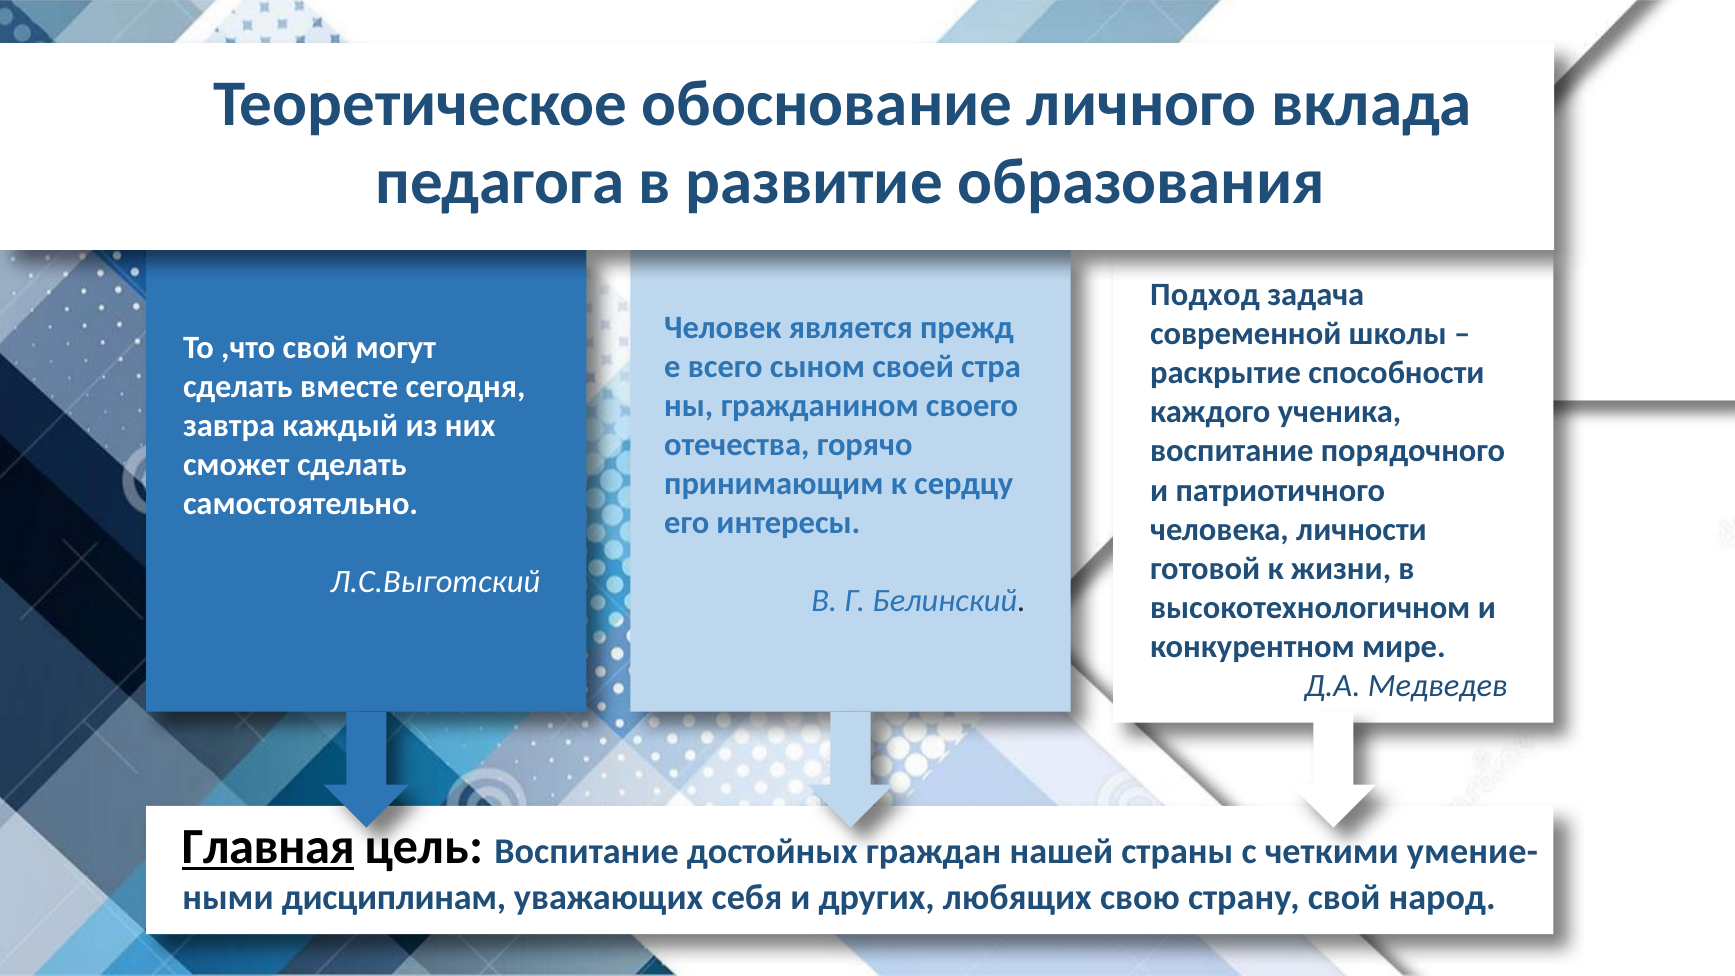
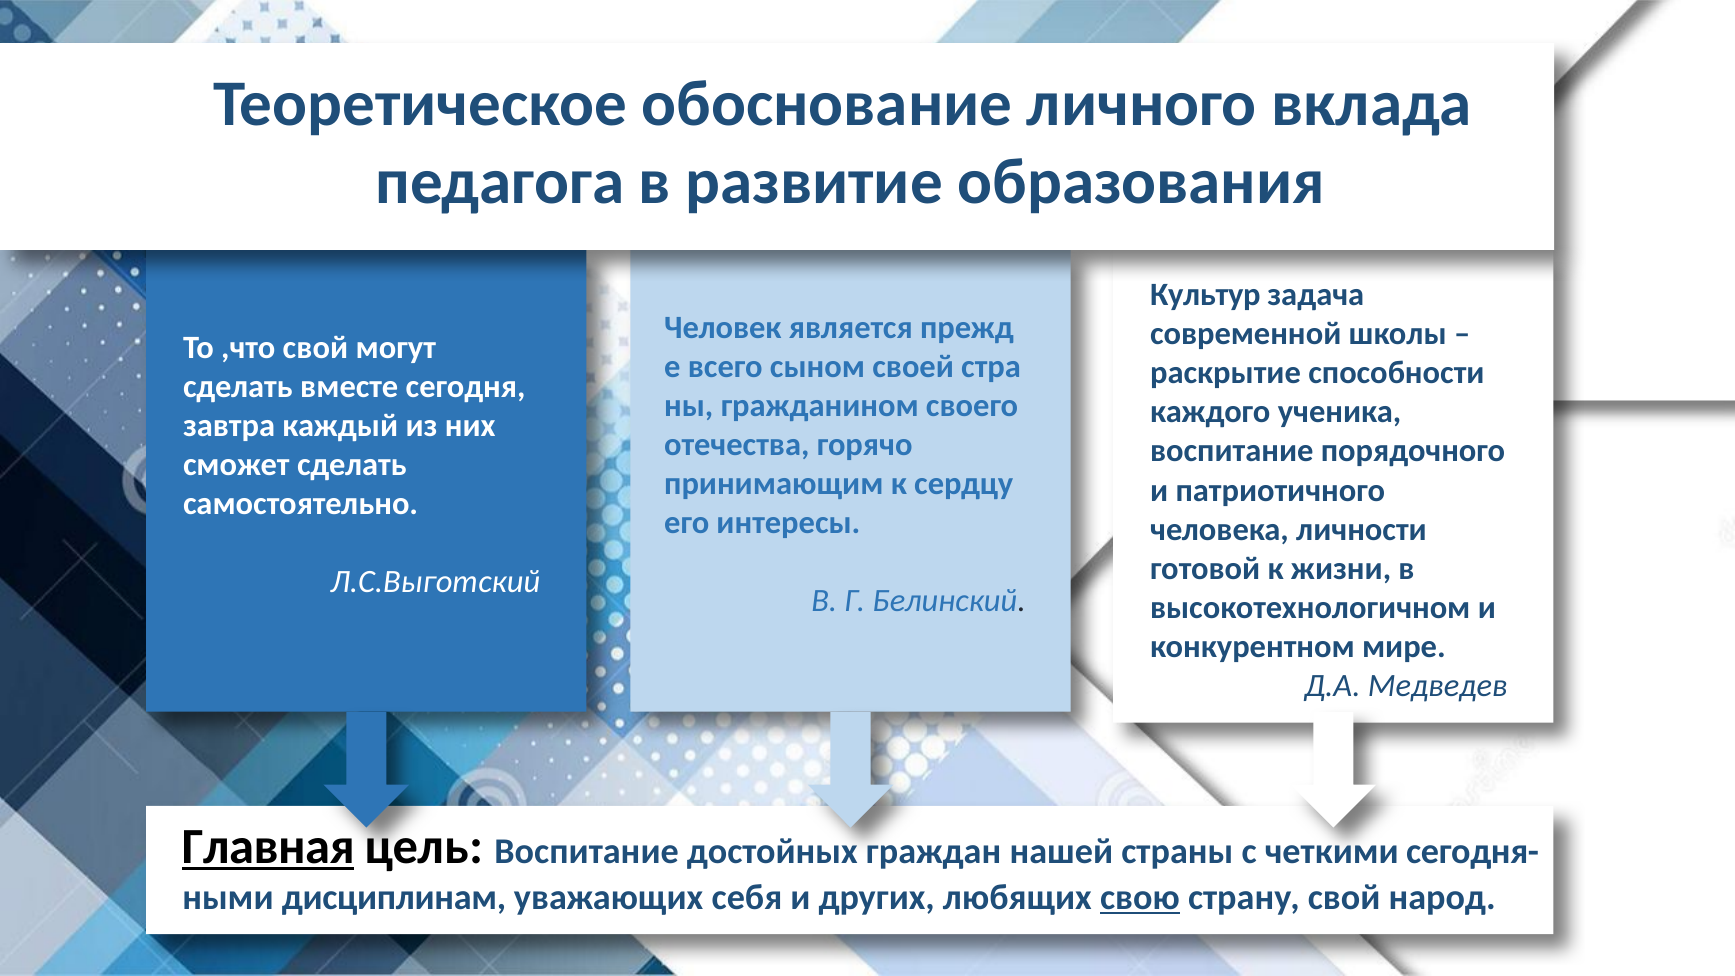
Подход: Подход -> Культур (1205, 295)
умение-: умение- -> сегодня- (1473, 851)
свою underline: none -> present (1140, 897)
